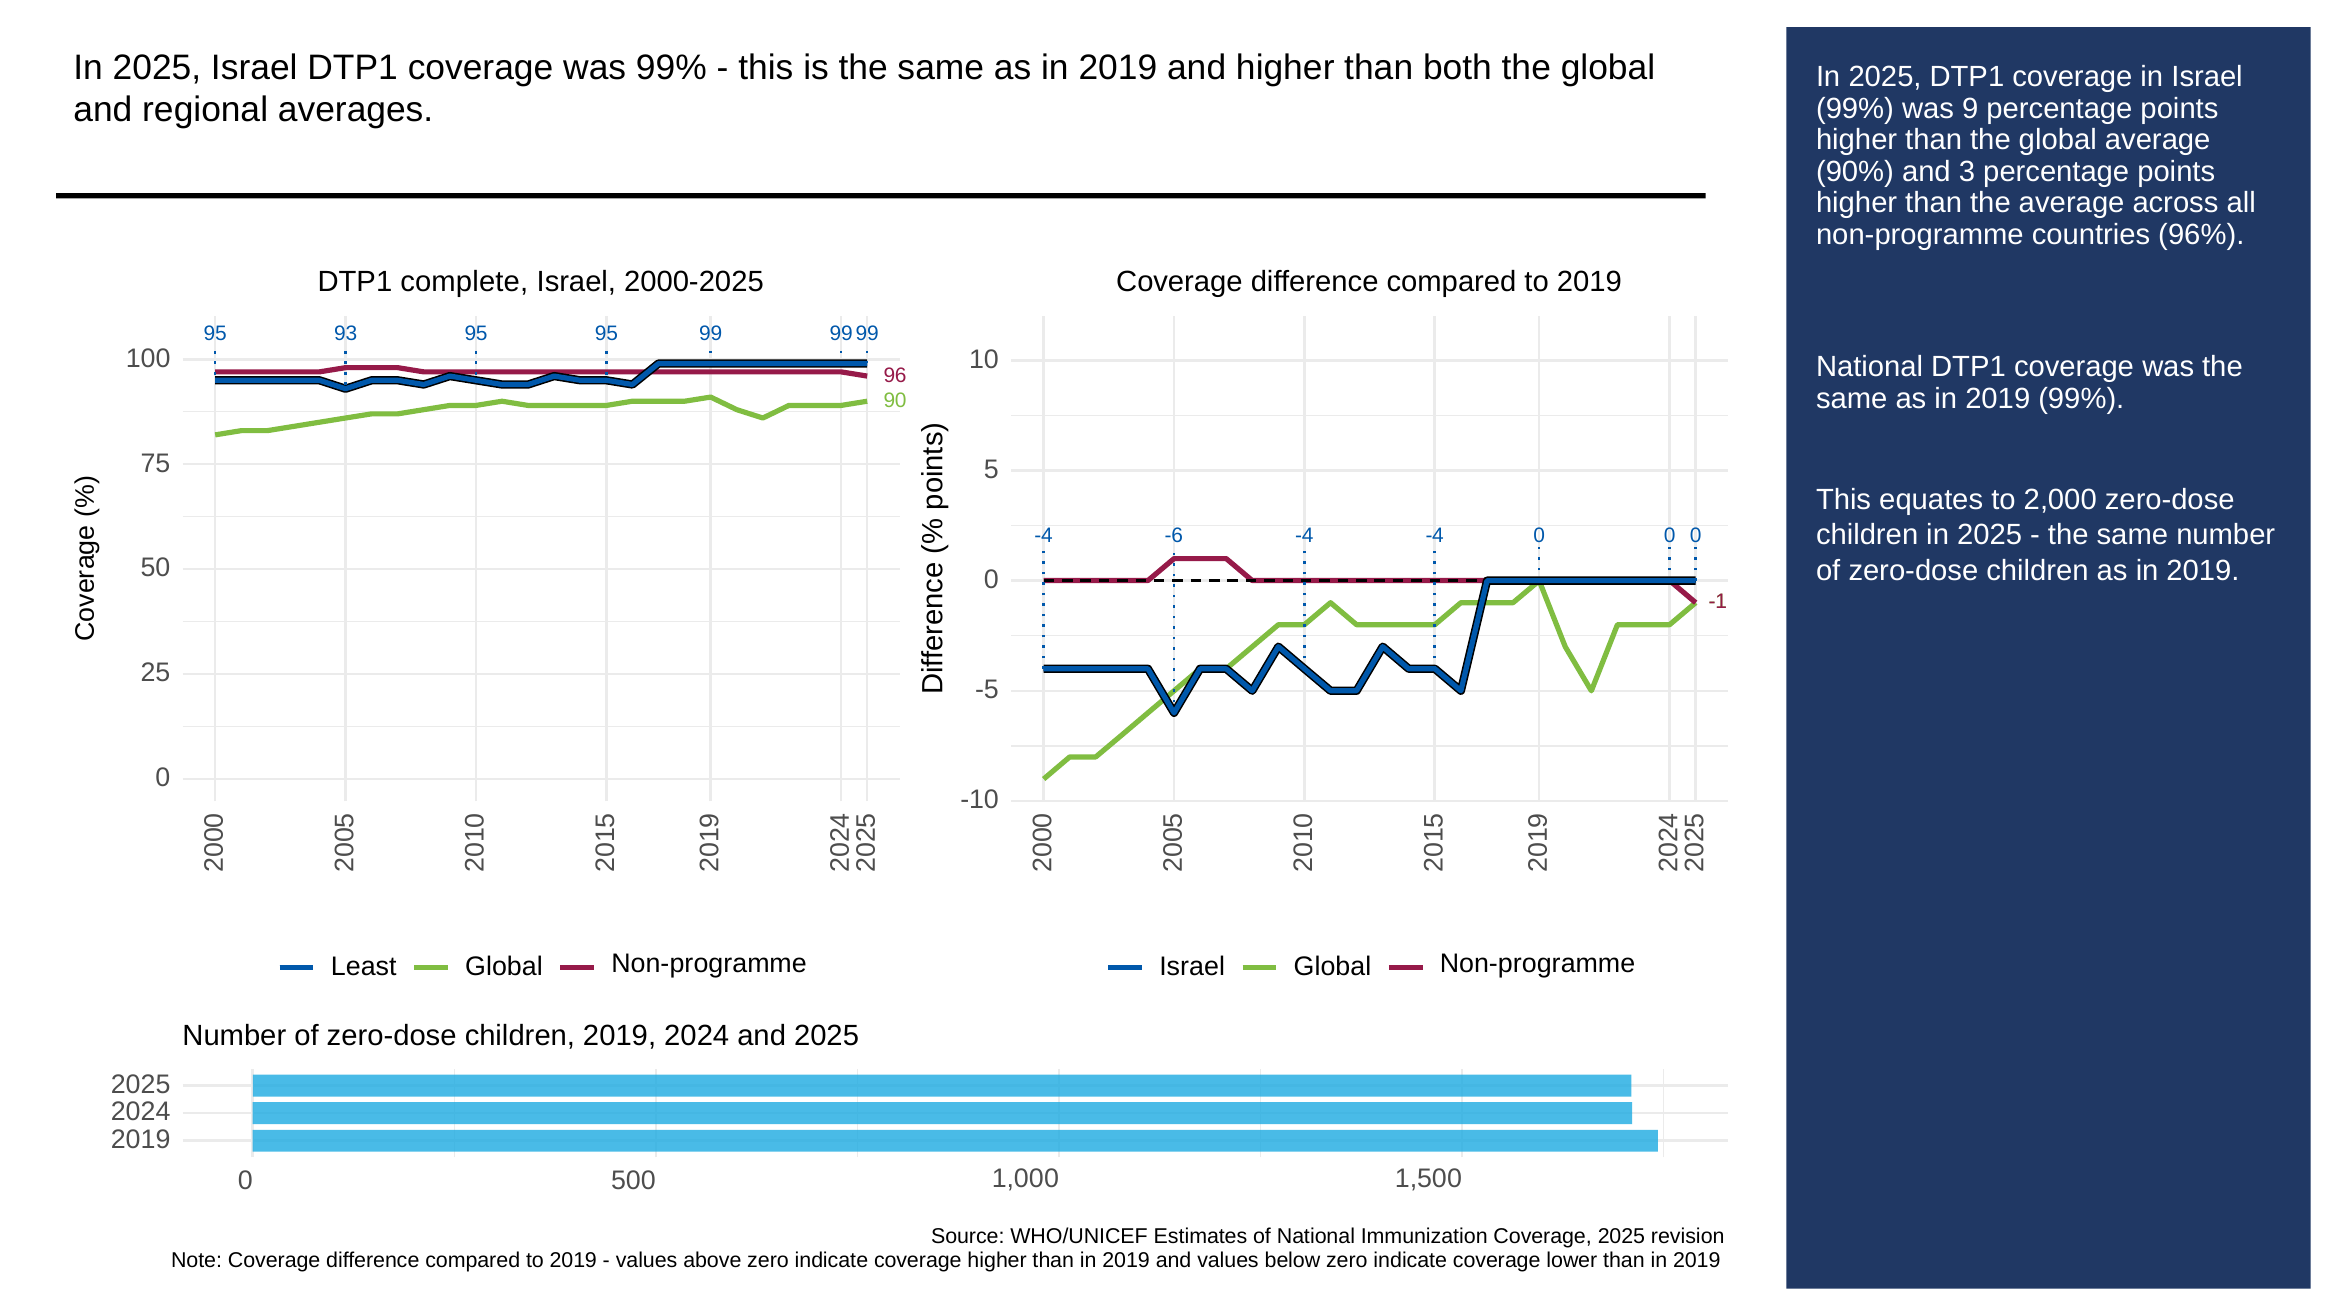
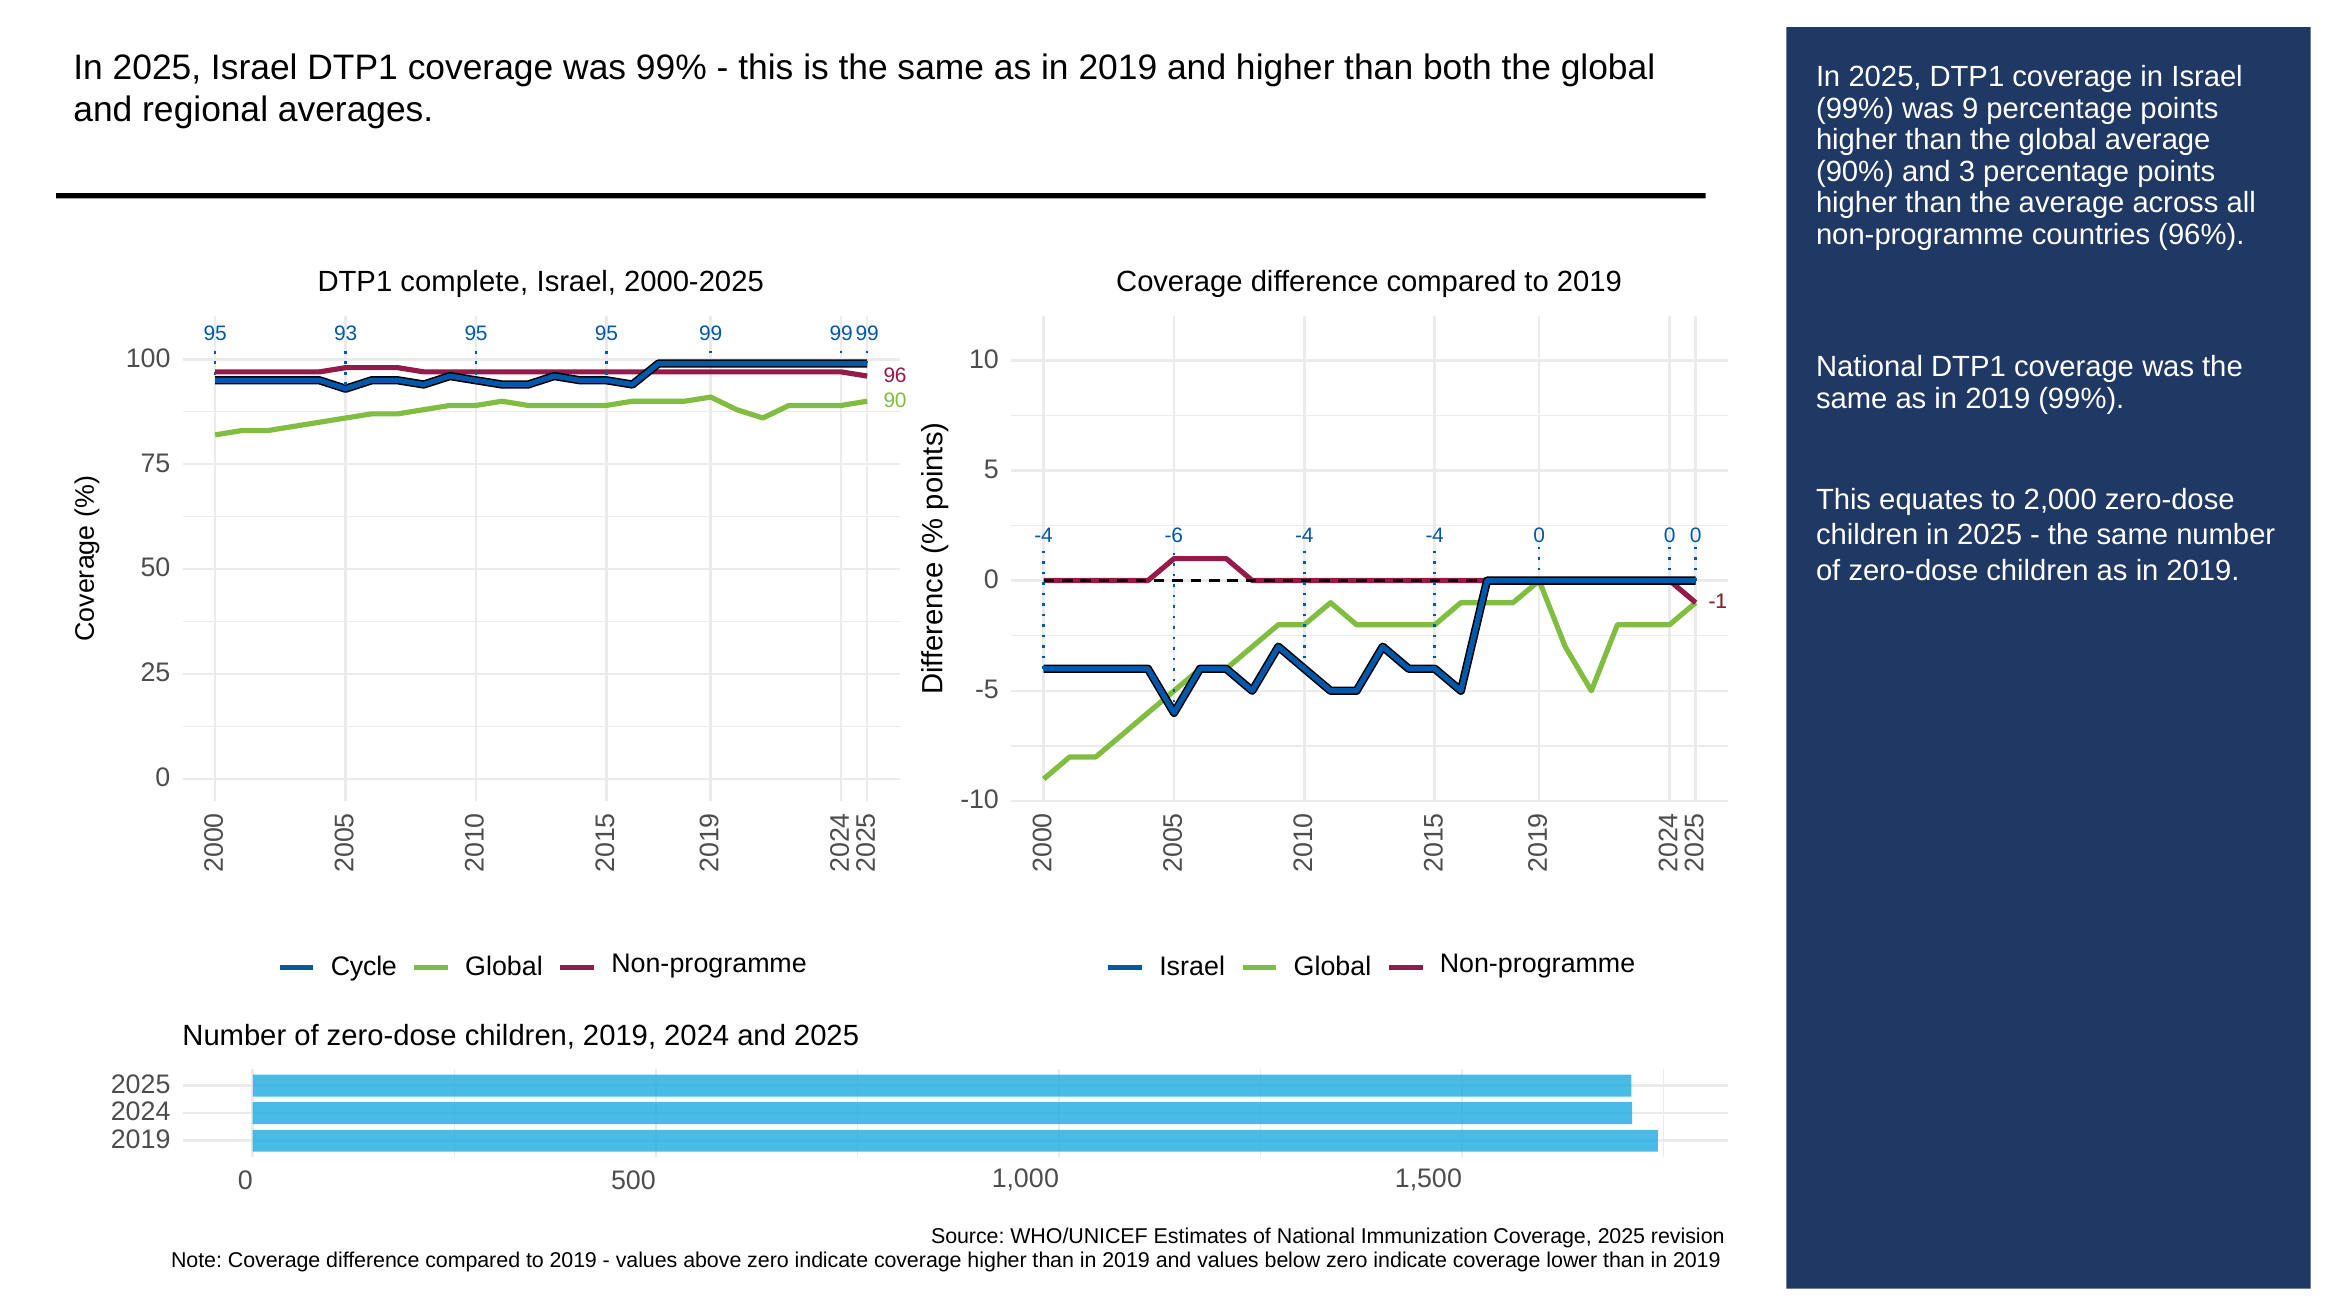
Least: Least -> Cycle (364, 967)
